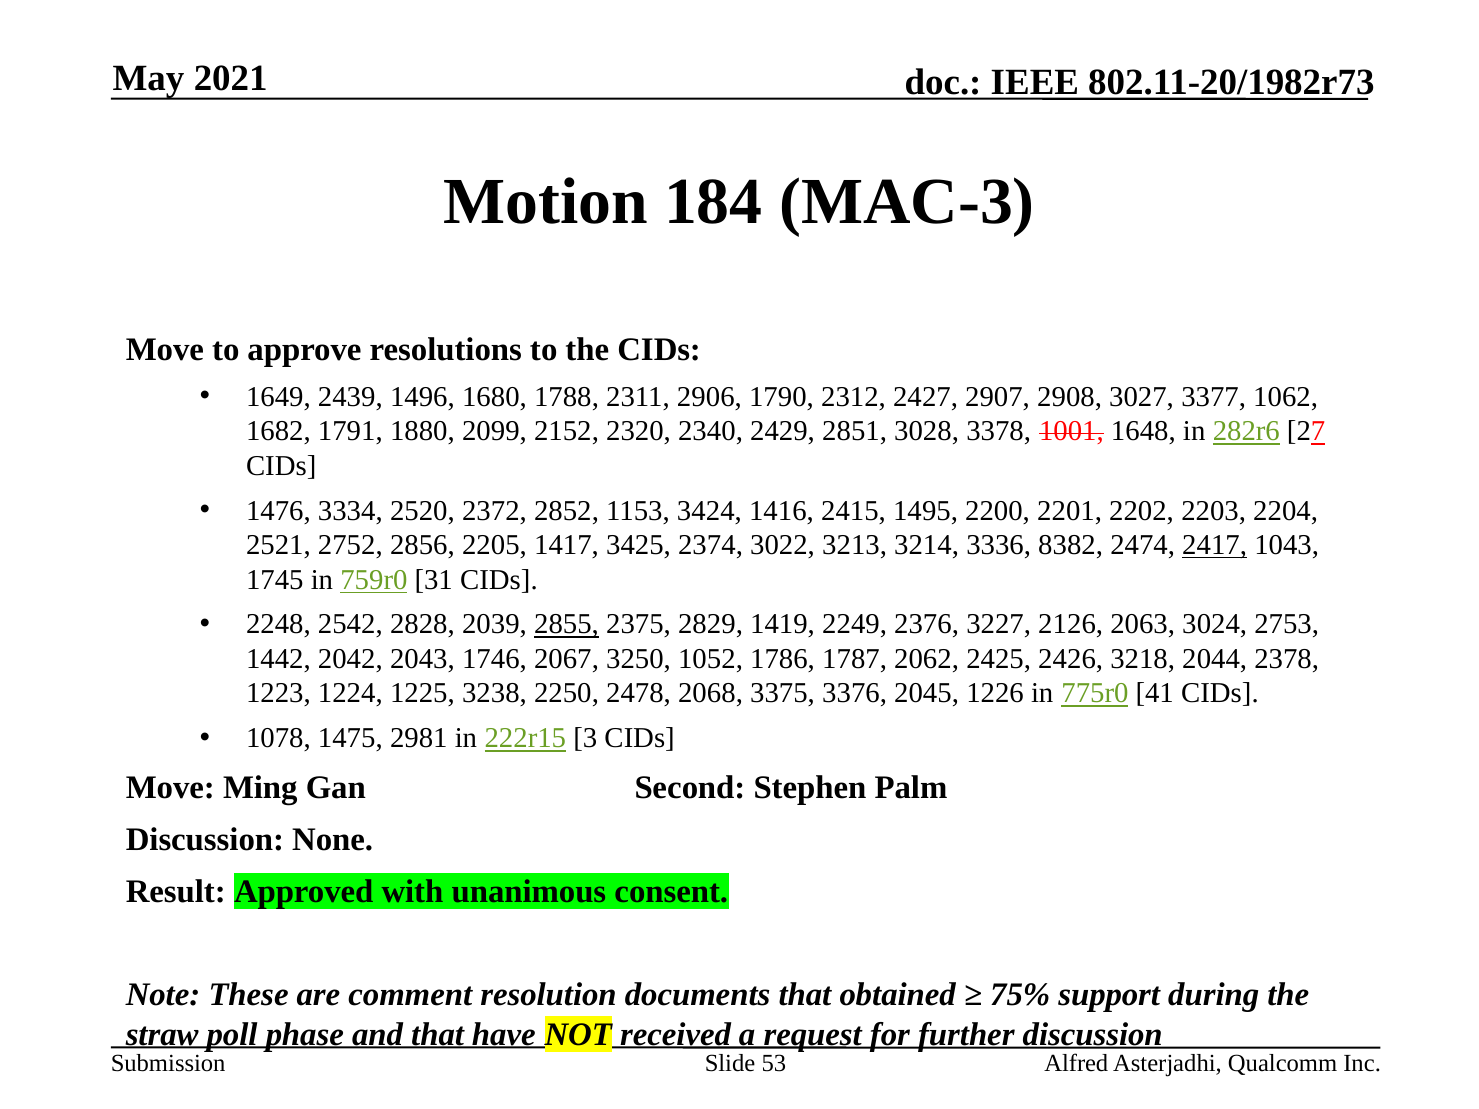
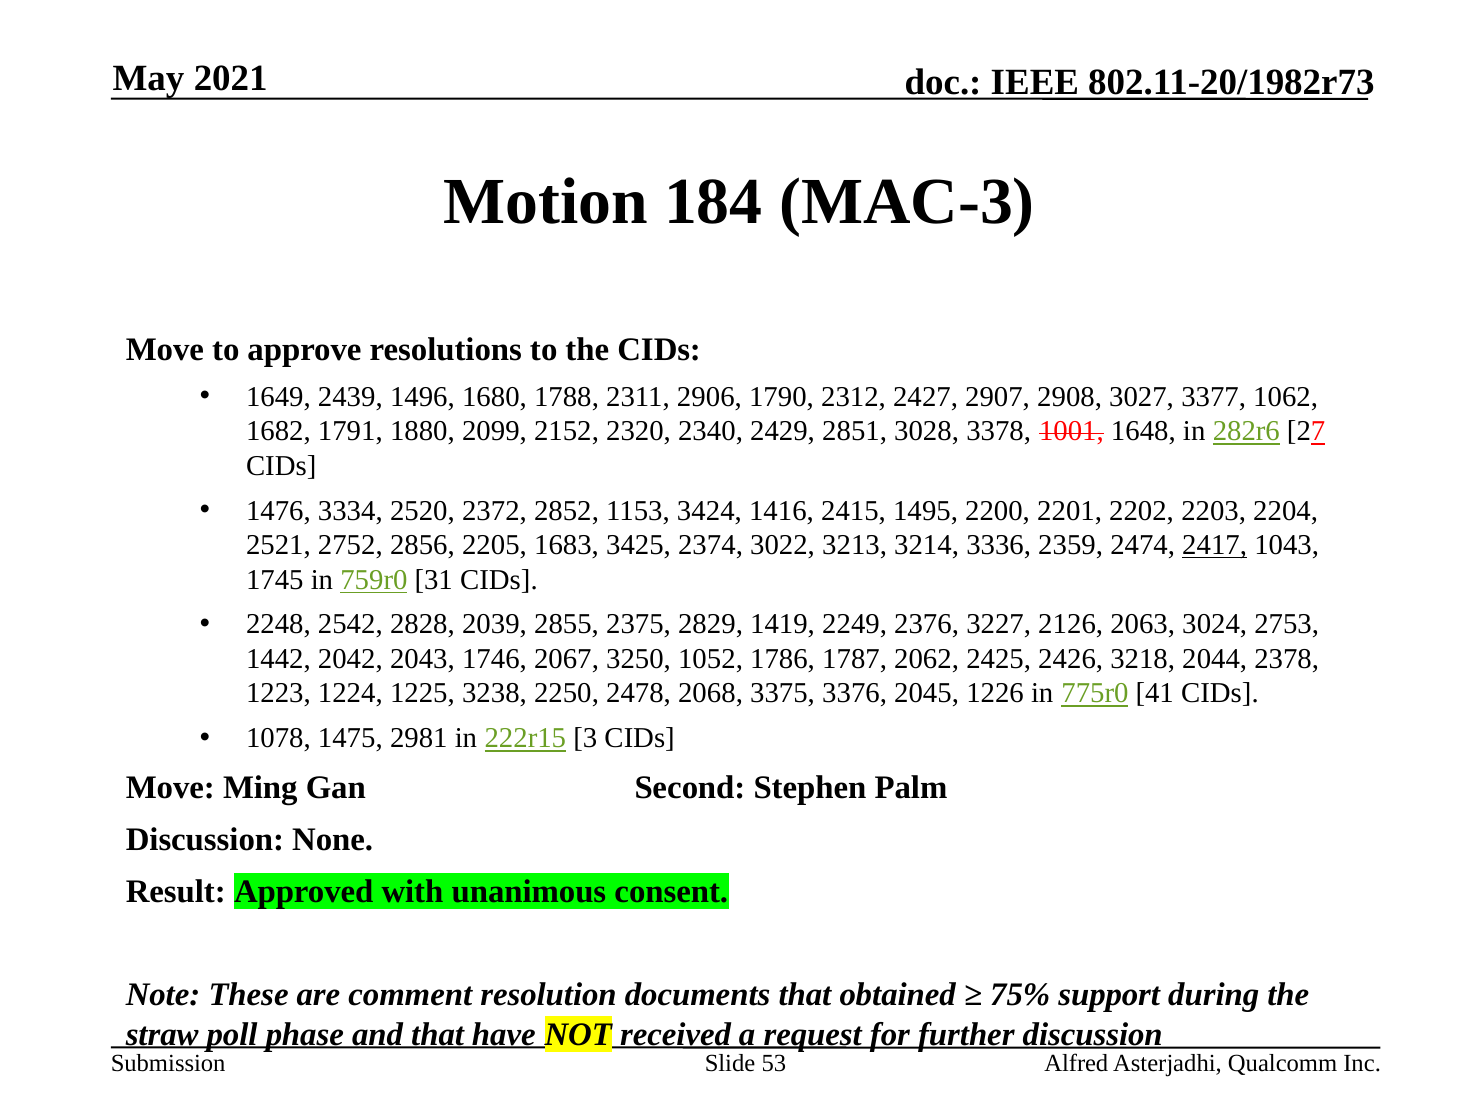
1417: 1417 -> 1683 (567, 545)
8382: 8382 -> 2359 (1071, 545)
2855 underline: present -> none (567, 624)
